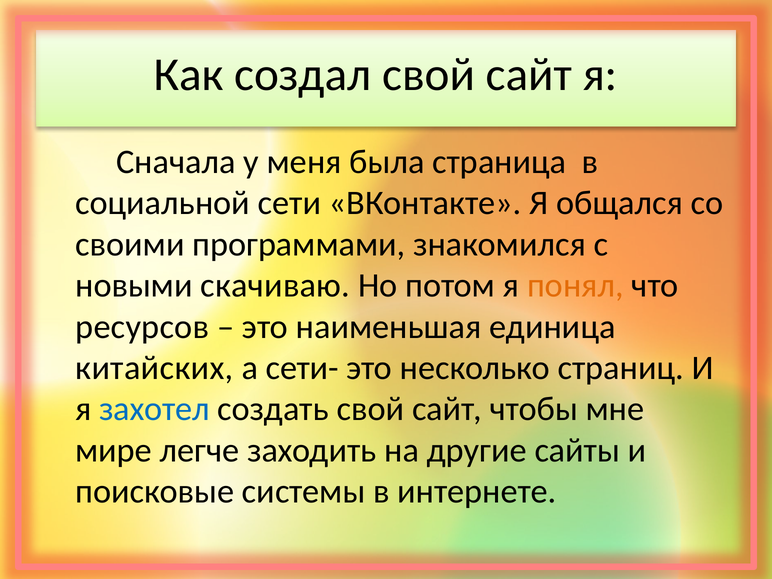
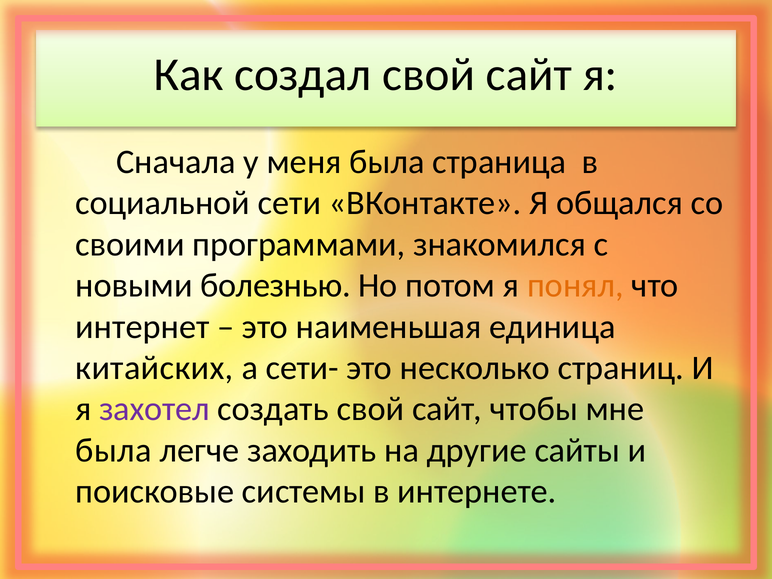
скачиваю: скачиваю -> болезнью (276, 286)
ресурсов: ресурсов -> интернет (142, 327)
захотел colour: blue -> purple (154, 409)
мире: мире -> была (113, 450)
